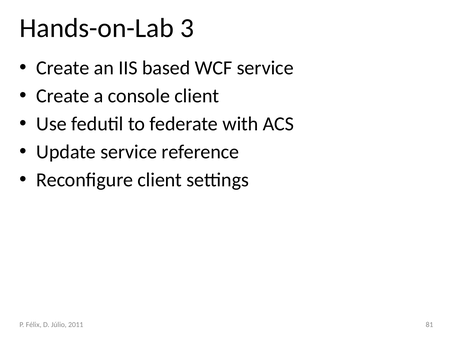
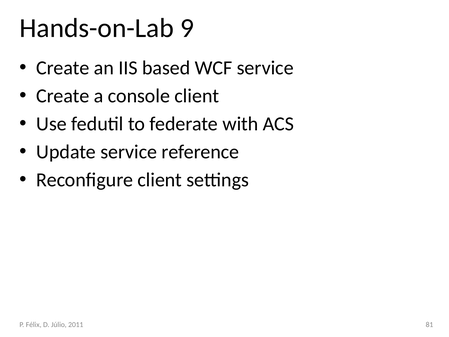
3: 3 -> 9 (187, 28)
